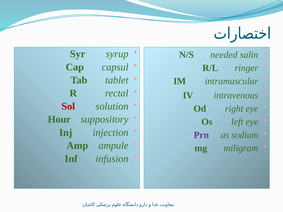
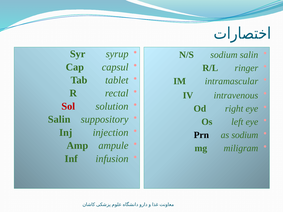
N/S needed: needed -> sodium (224, 55)
Hour: Hour -> Salin (59, 120)
Prn colour: purple -> black (201, 135)
